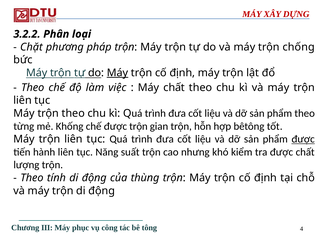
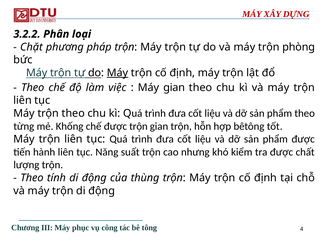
chống: chống -> phòng (299, 47)
Máy chất: chất -> gian (174, 88)
được underline: present -> none (303, 139)
